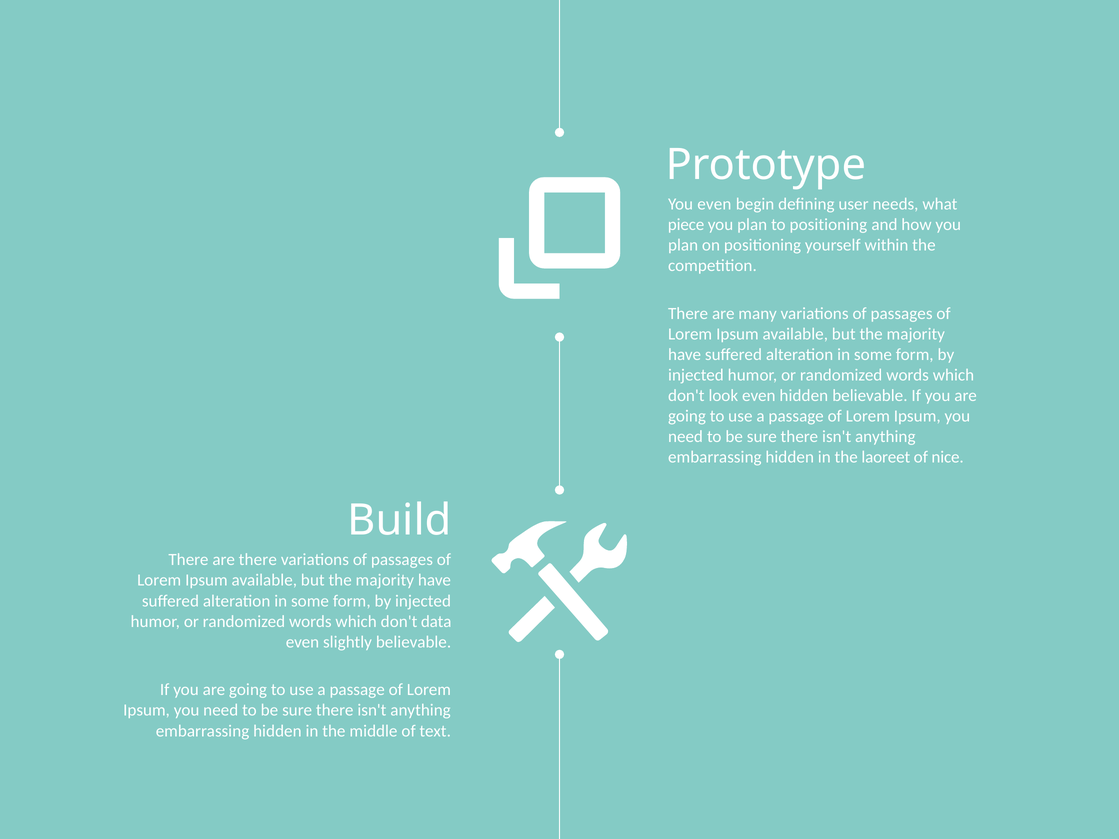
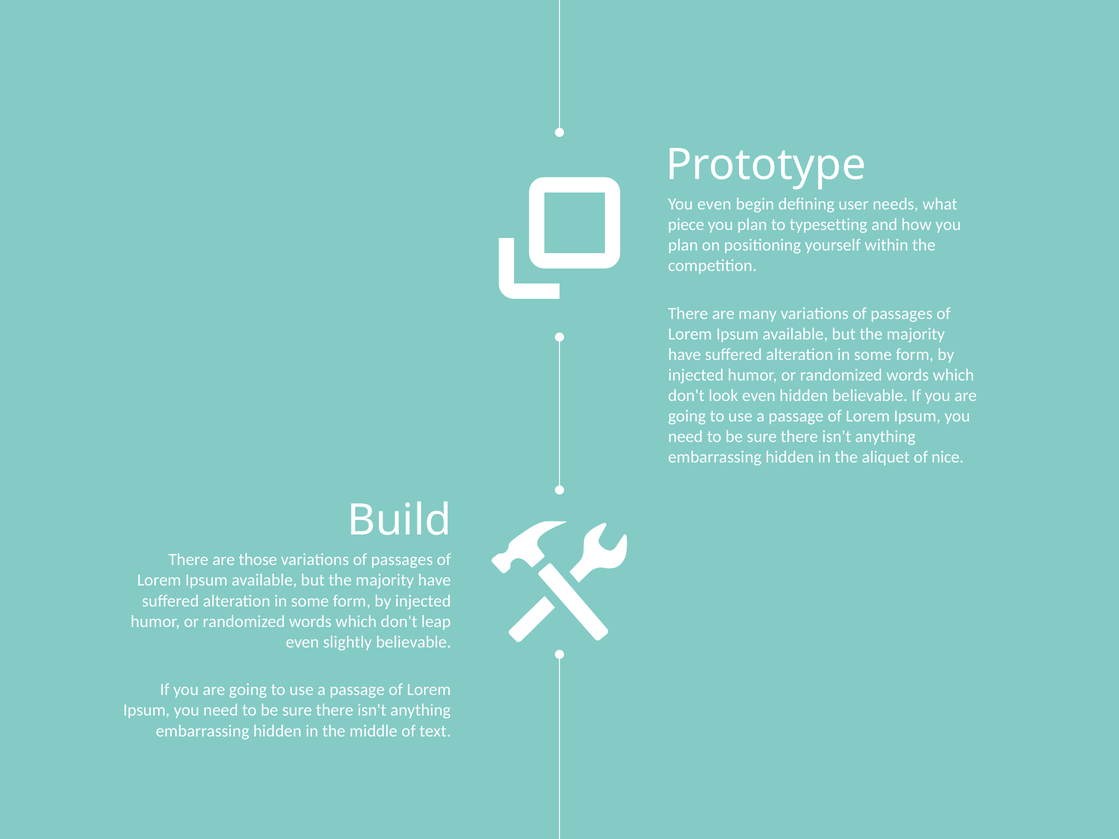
to positioning: positioning -> typesetting (828, 225)
laoreet: laoreet -> aliquet (886, 457)
are there: there -> those (258, 560)
data: data -> leap (436, 622)
